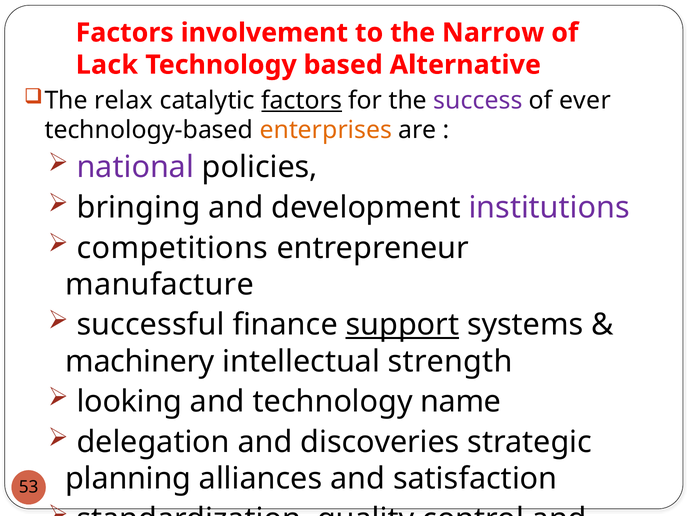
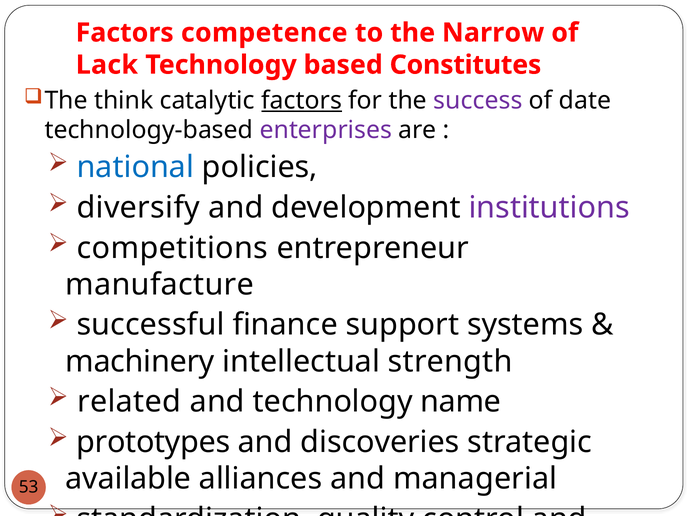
involvement: involvement -> competence (264, 33)
Alternative: Alternative -> Constitutes (465, 65)
relax: relax -> think (124, 100)
ever: ever -> date (585, 100)
enterprises colour: orange -> purple (326, 130)
national colour: purple -> blue (135, 167)
bringing: bringing -> diversify (138, 208)
support underline: present -> none (402, 325)
looking: looking -> related (129, 402)
delegation: delegation -> prototypes (153, 442)
planning: planning -> available (128, 479)
satisfaction: satisfaction -> managerial (475, 479)
